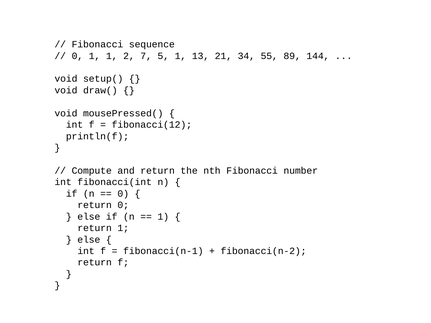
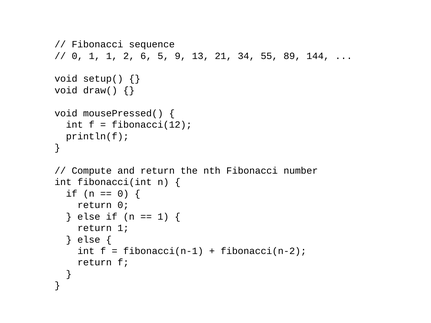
7: 7 -> 6 (146, 56)
5 1: 1 -> 9 (181, 56)
